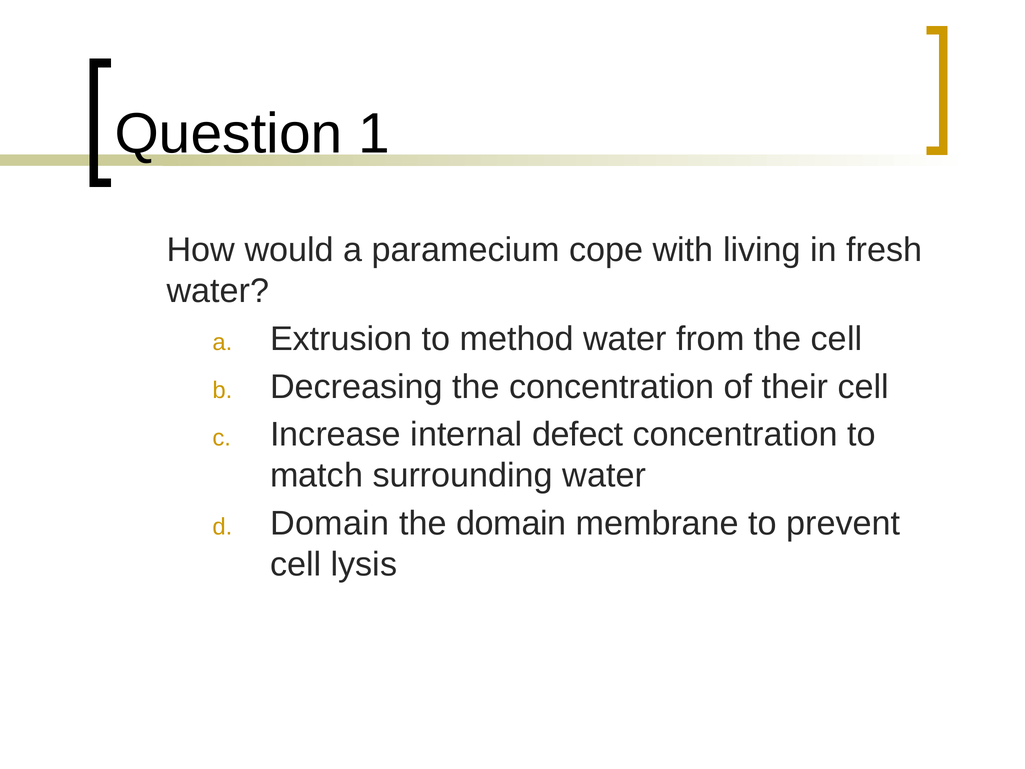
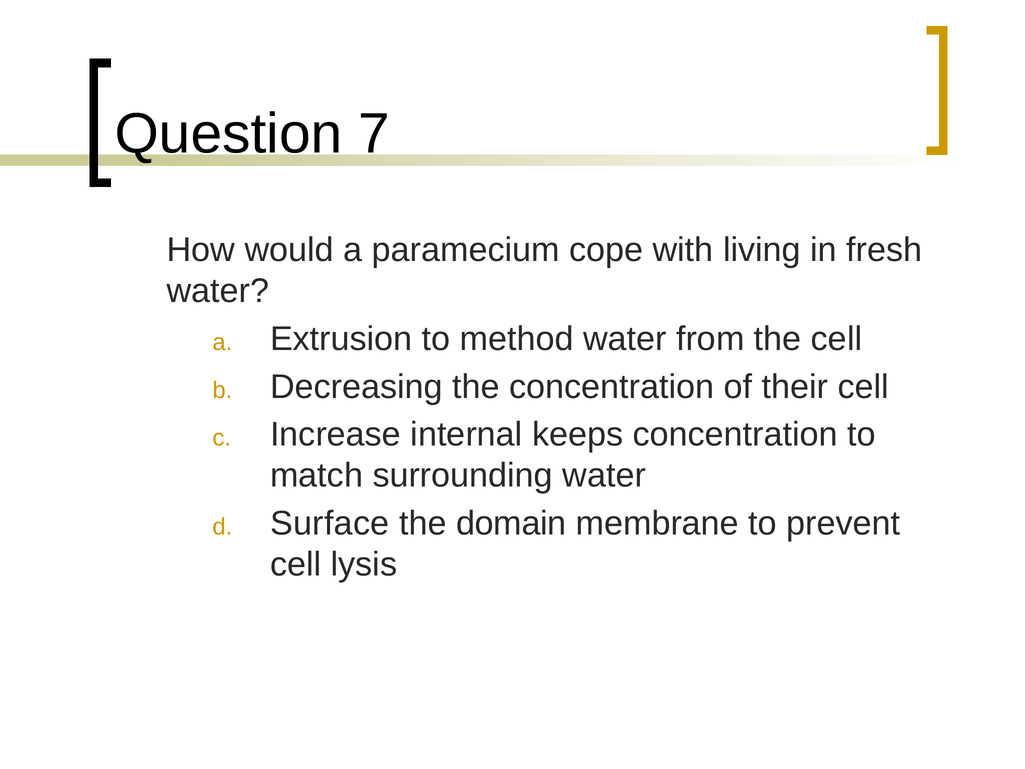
1: 1 -> 7 (374, 134)
defect: defect -> keeps (578, 435)
Domain: Domain -> Surface (330, 523)
